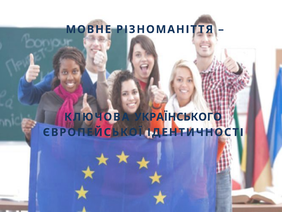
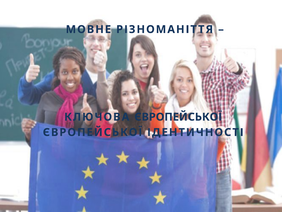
КЛЮЧОВА УКРАЇНСЬКОГО: УКРАЇНСЬКОГО -> ЄВРОПЕЙСЬКОЇ (178, 117)
